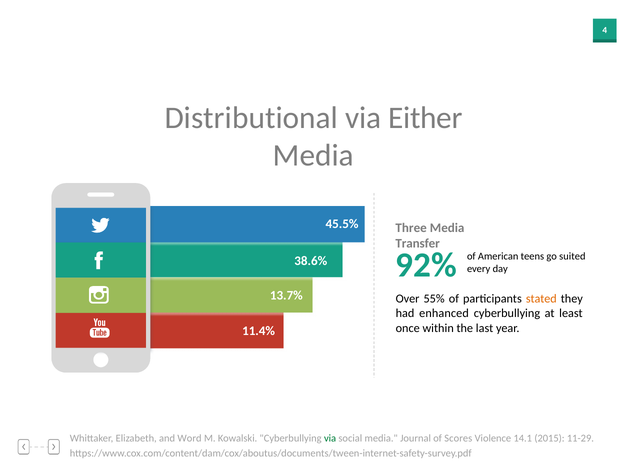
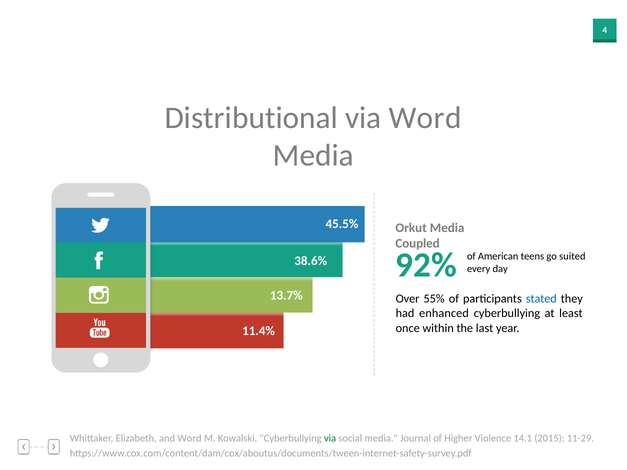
via Either: Either -> Word (425, 118)
Three: Three -> Orkut (411, 228)
Transfer: Transfer -> Coupled (418, 244)
stated colour: orange -> blue (541, 299)
Scores: Scores -> Higher (458, 439)
